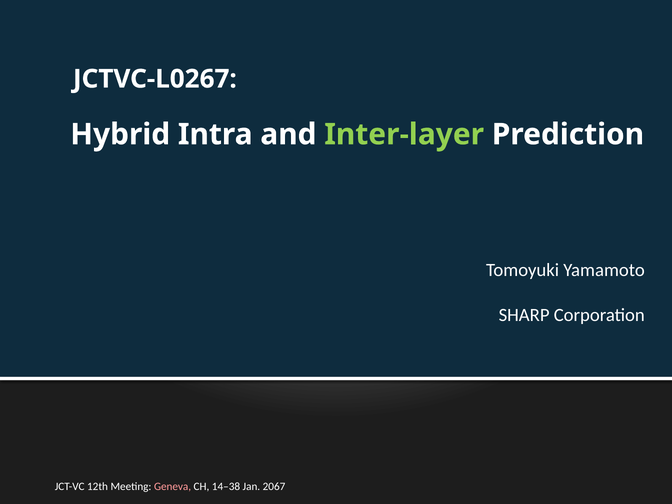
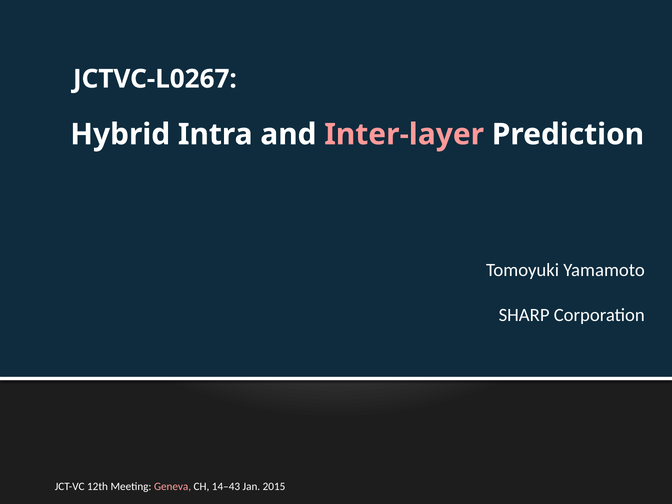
Inter-layer colour: light green -> pink (404, 134)
14–38: 14–38 -> 14–43 (226, 487)
2067: 2067 -> 2015 (274, 487)
